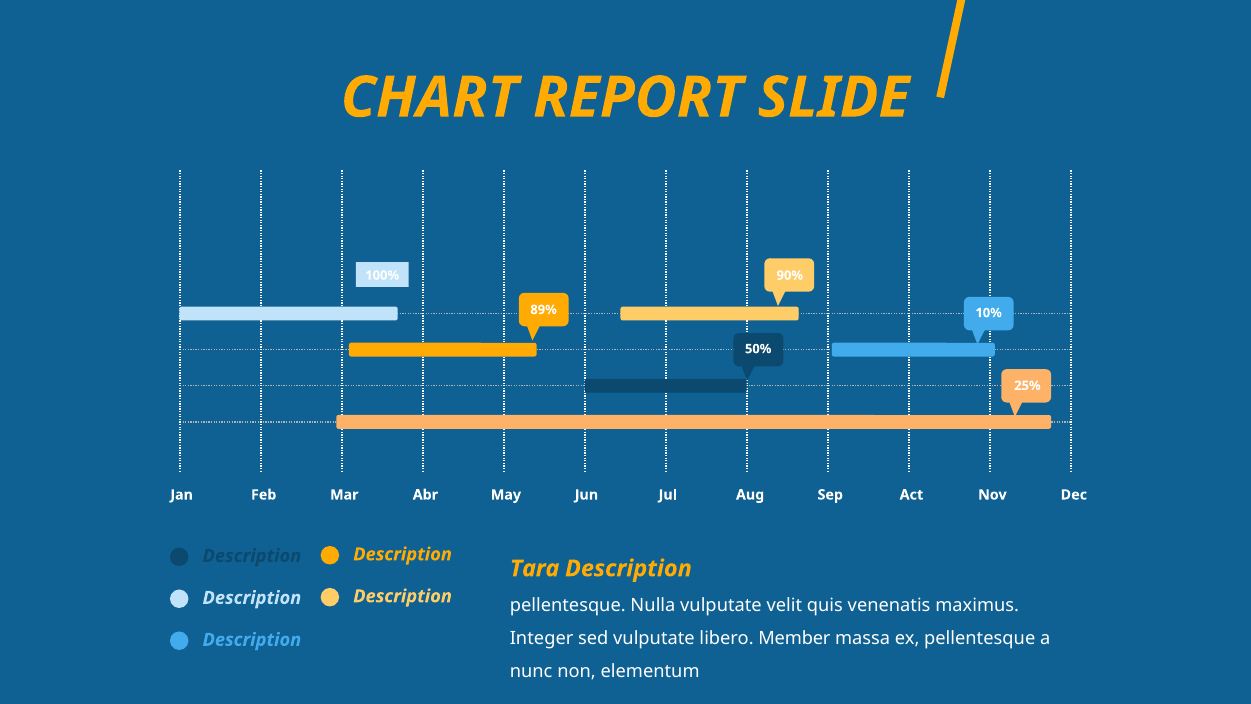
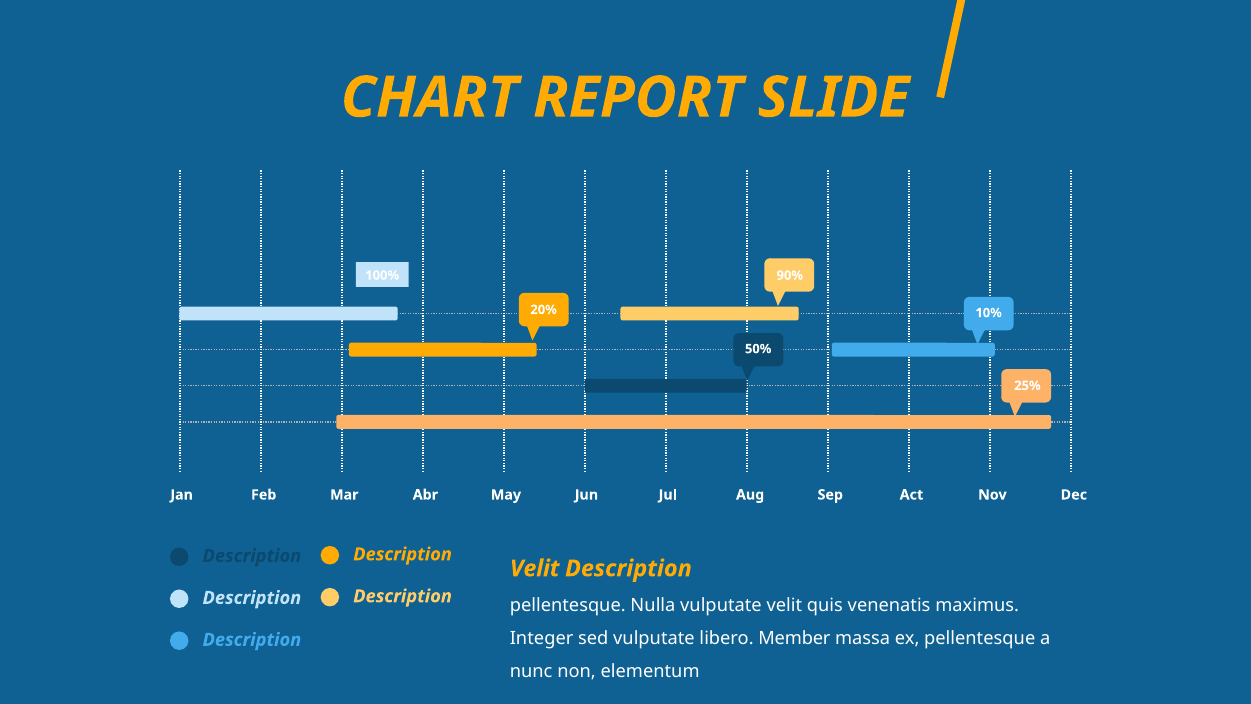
89%: 89% -> 20% (544, 310)
Tara: Tara -> Velit (535, 568)
